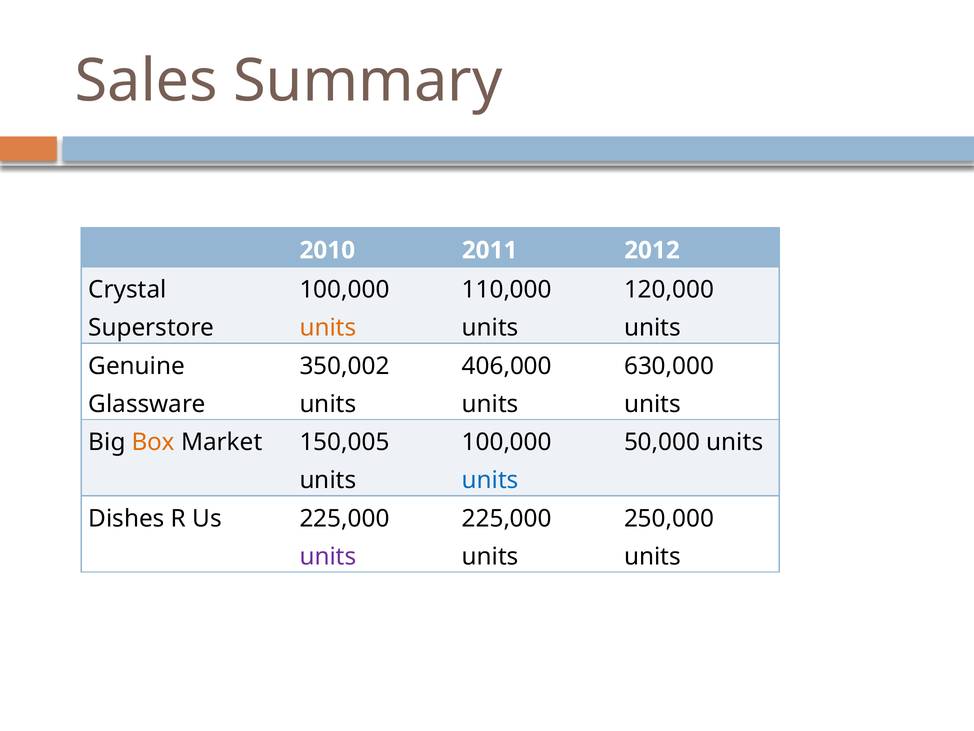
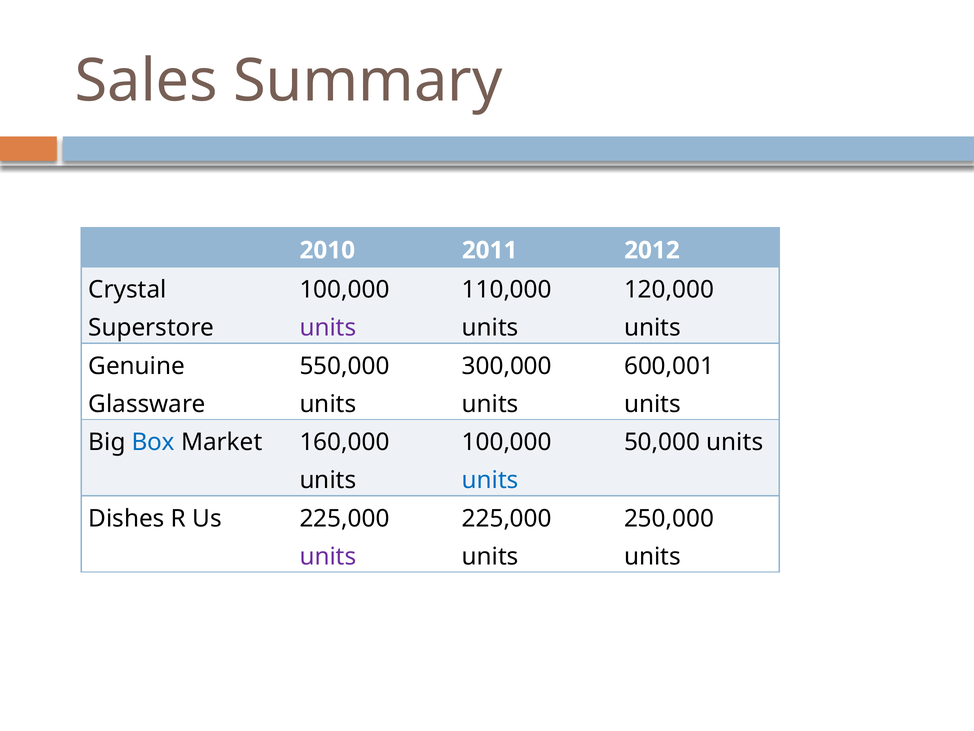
units colour: orange -> purple (328, 328)
350,002: 350,002 -> 550,000 (344, 366)
406,000: 406,000 -> 300,000 (507, 366)
630,000: 630,000 -> 600,001 (669, 366)
Box colour: orange -> blue (153, 442)
150,005: 150,005 -> 160,000 (344, 442)
